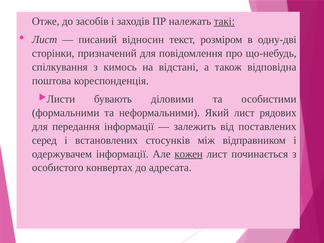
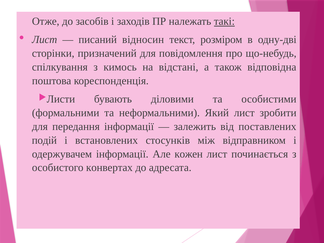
рядових: рядових -> зробити (278, 113)
серед: серед -> подій (44, 140)
кожен underline: present -> none (189, 154)
